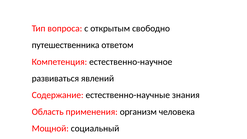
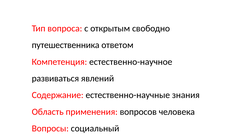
организм: организм -> вопросов (138, 112)
Мощной: Мощной -> Вопросы (50, 128)
